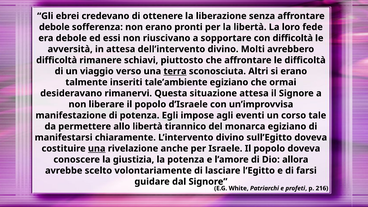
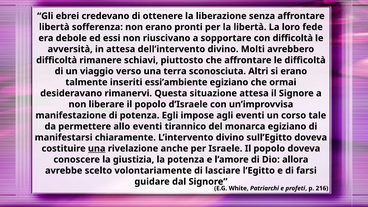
debole: debole -> libertà (54, 27)
terra underline: present -> none (175, 71)
tale’ambiente: tale’ambiente -> essi’ambiente (176, 82)
allo libertà: libertà -> eventi (147, 126)
